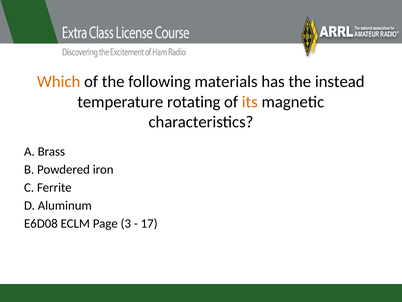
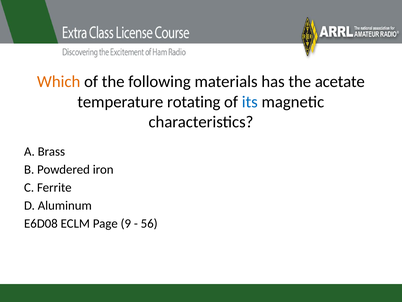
instead: instead -> acetate (340, 82)
its colour: orange -> blue (250, 102)
3: 3 -> 9 (126, 223)
17: 17 -> 56 (149, 223)
